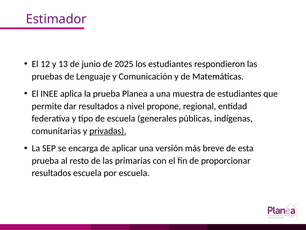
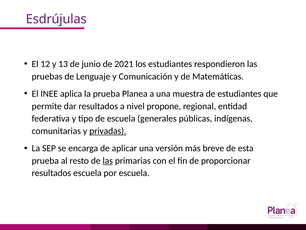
Estimador: Estimador -> Esdrújulas (56, 19)
2025: 2025 -> 2021 (124, 64)
las underline: none -> present (108, 160)
